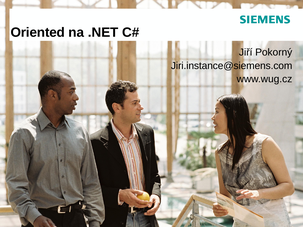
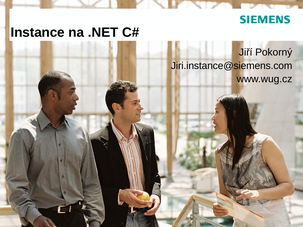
Oriented: Oriented -> Instance (38, 33)
